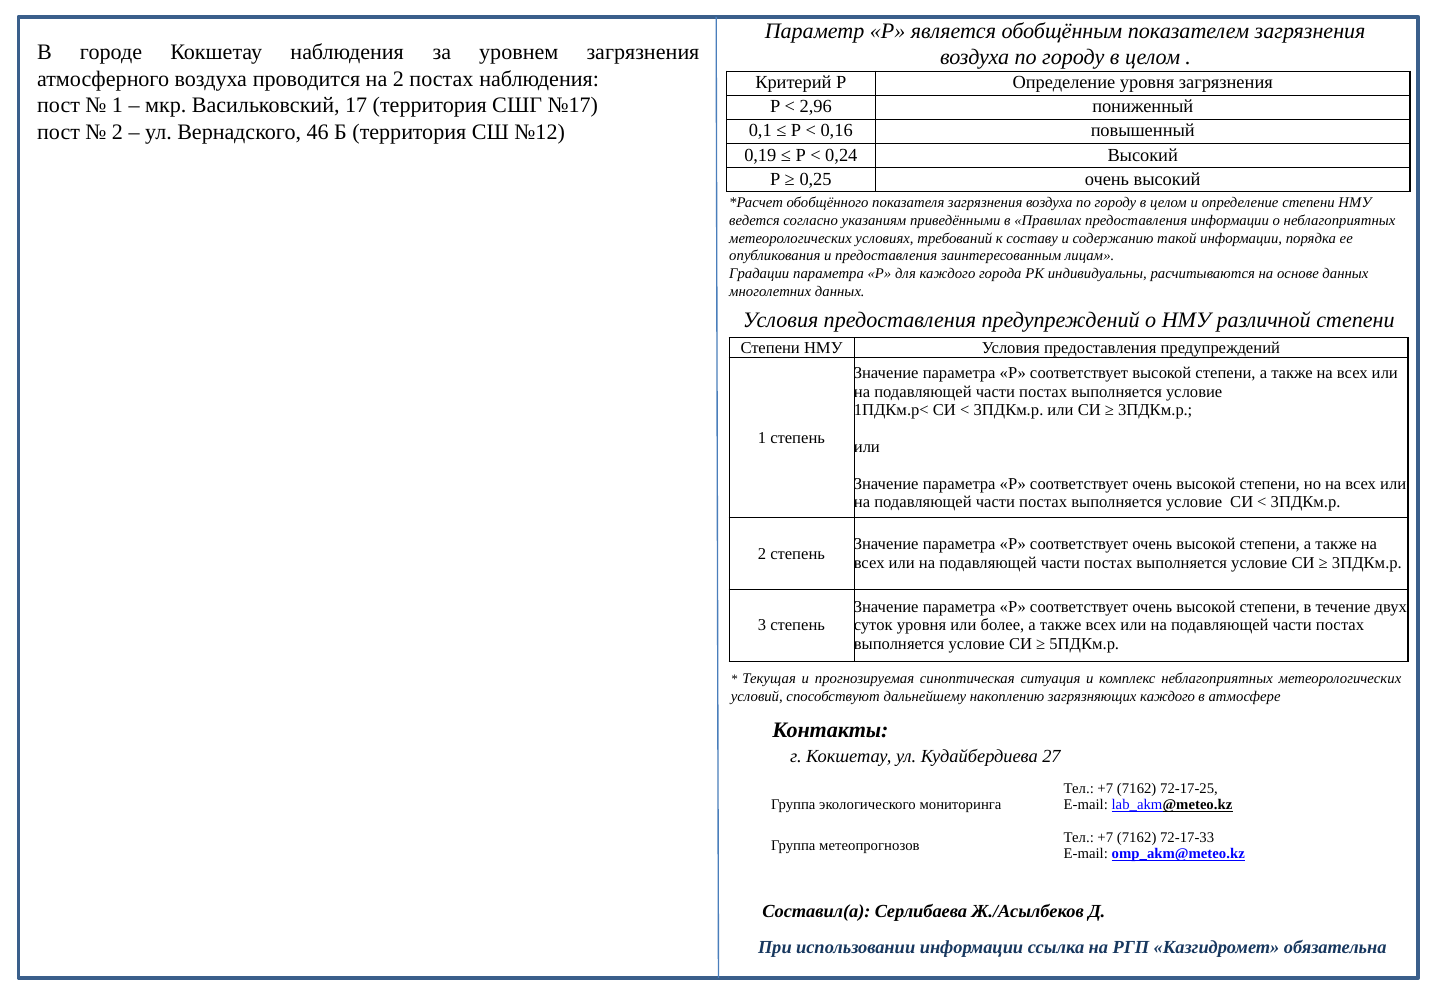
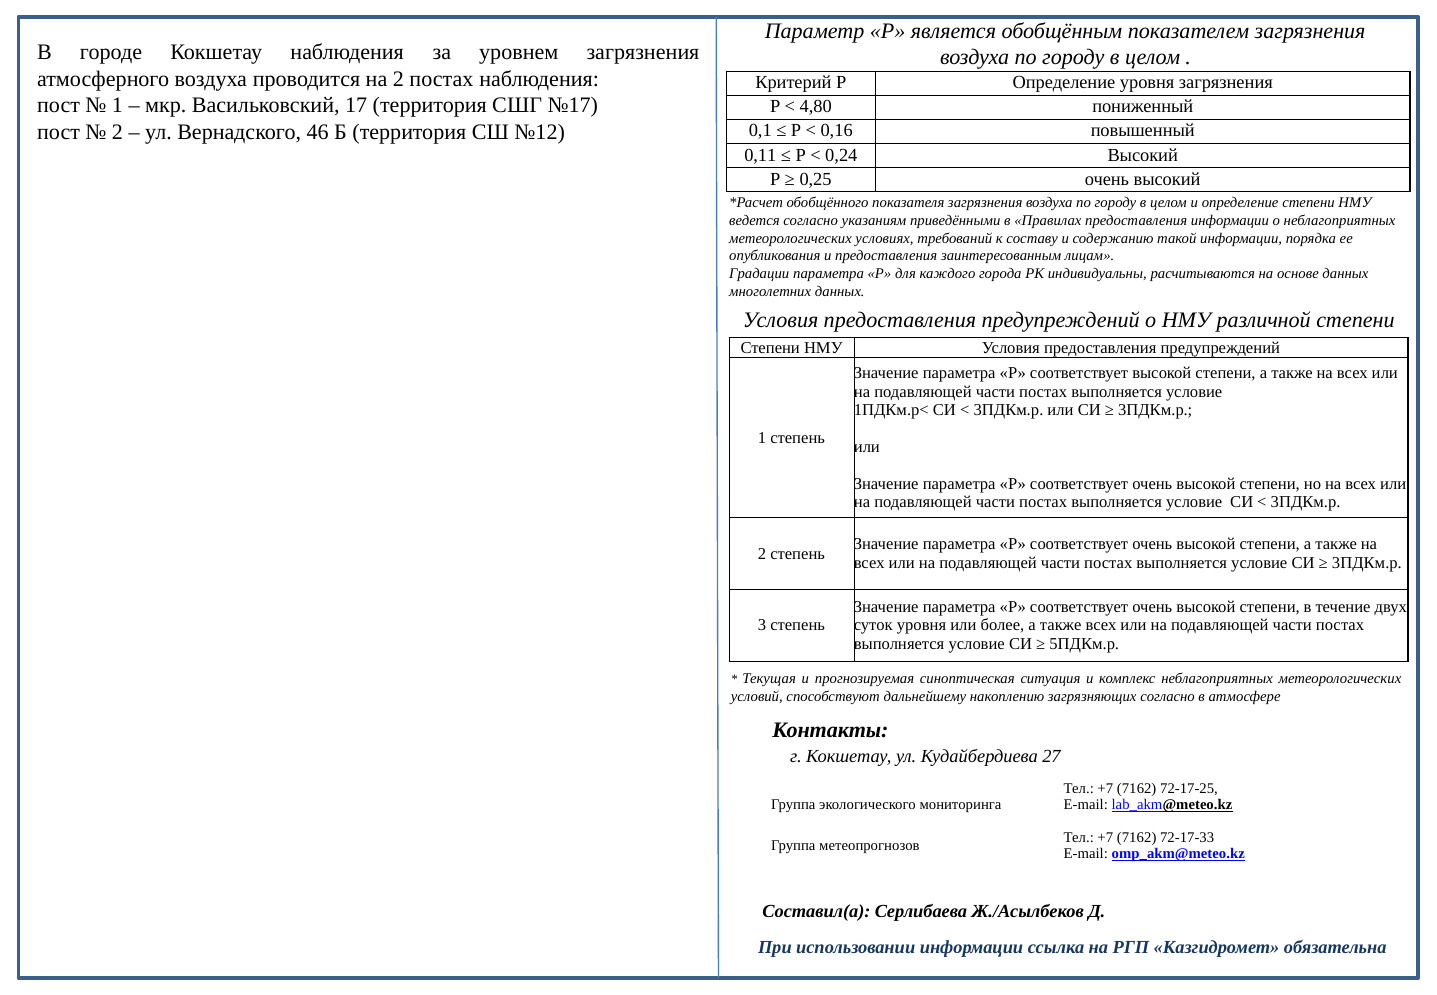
2,96: 2,96 -> 4,80 (816, 107)
0,19: 0,19 -> 0,11 (760, 155)
загрязняющих каждого: каждого -> согласно (1168, 696)
